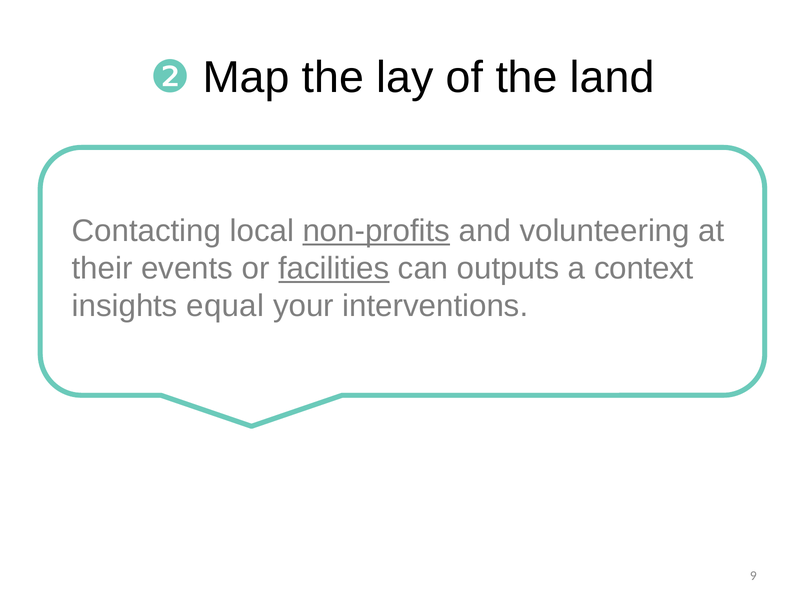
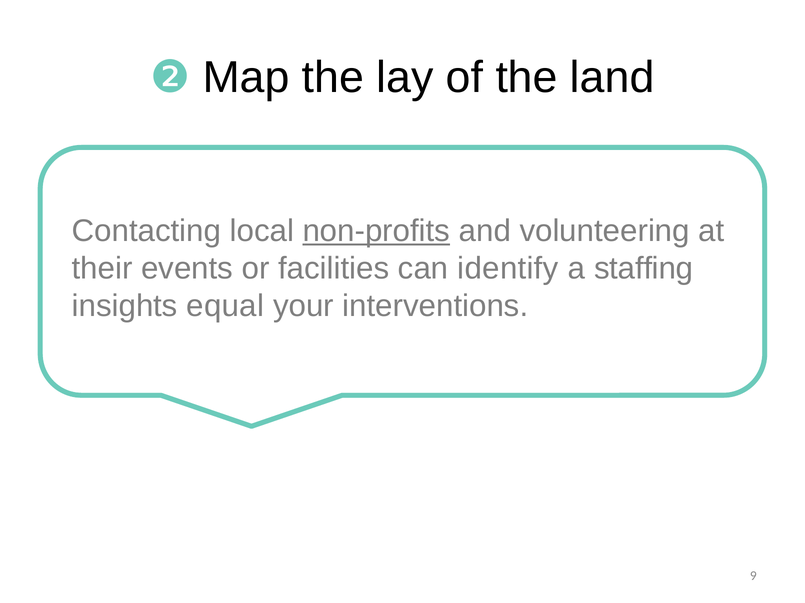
facilities underline: present -> none (334, 269)
outputs: outputs -> identify (508, 269)
context: context -> staffing (644, 269)
